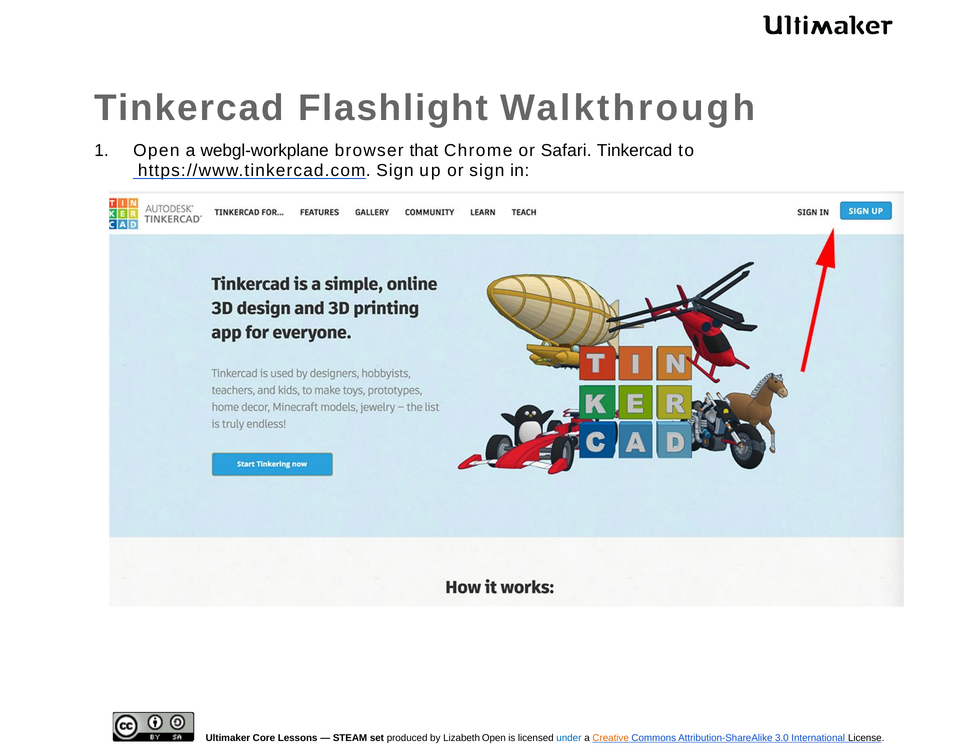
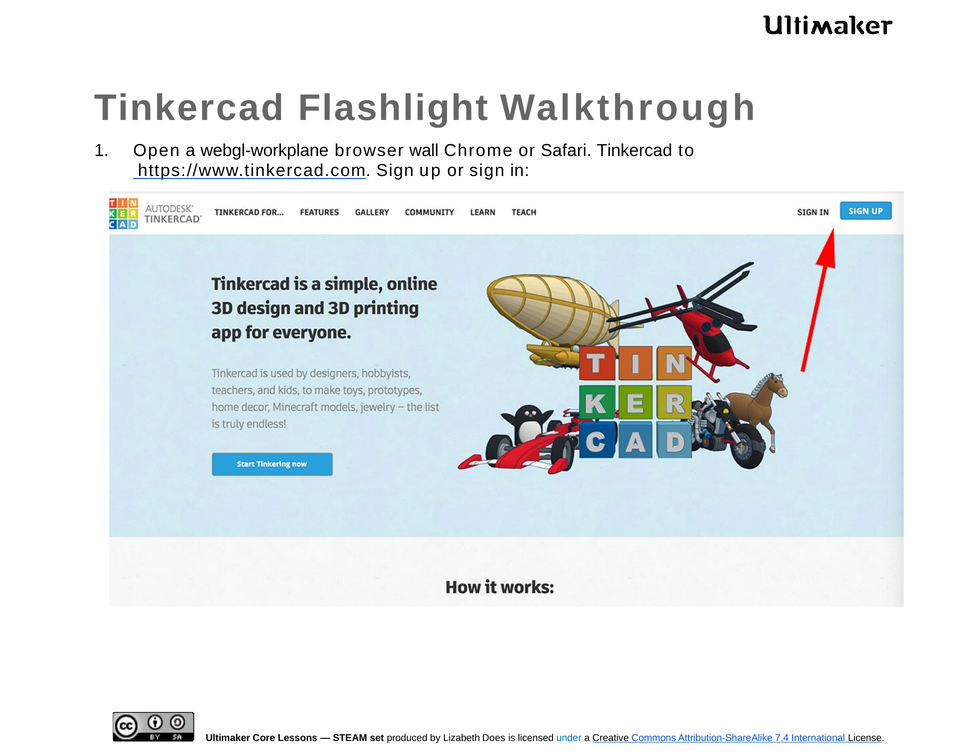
that: that -> wall (424, 150)
Lizabeth Open: Open -> Does (494, 738)
Creative colour: orange -> black (611, 738)
3.0: 3.0 -> 7.4 (782, 738)
